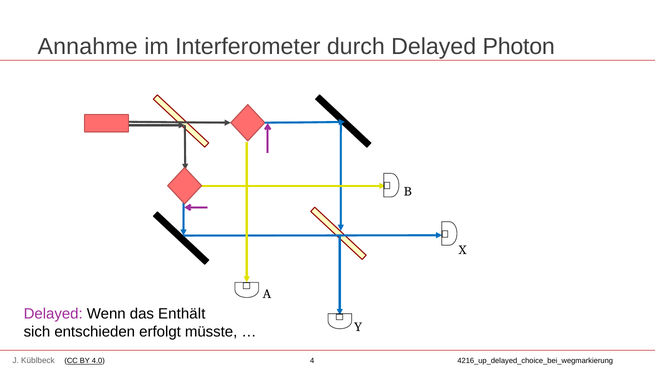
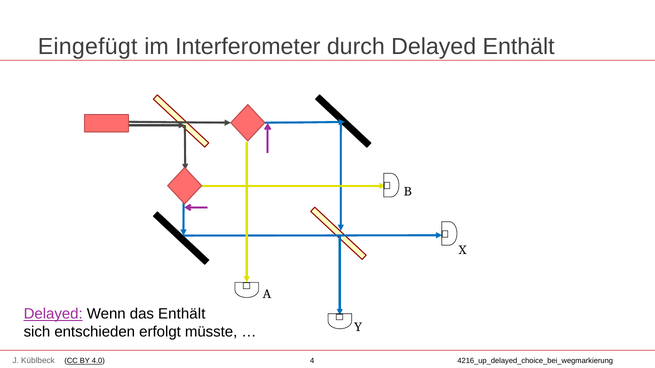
Annahme: Annahme -> Eingefügt (88, 47)
Delayed Photon: Photon -> Enthält (519, 47)
Delayed underline: none -> present (53, 314)
